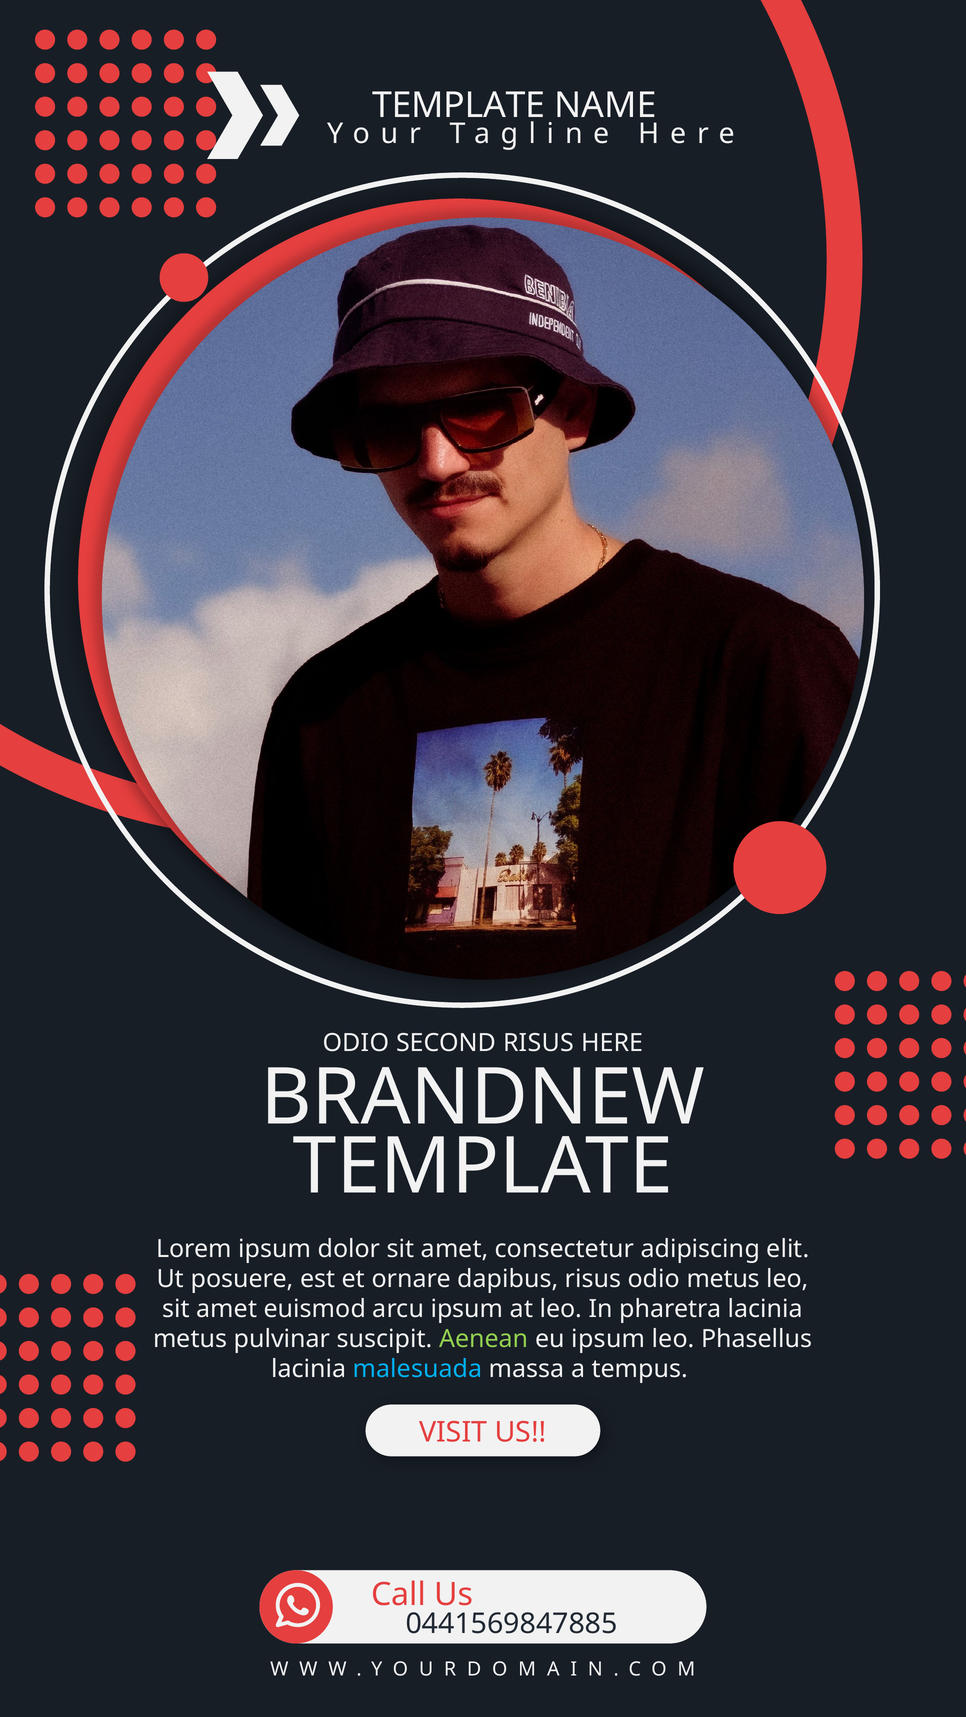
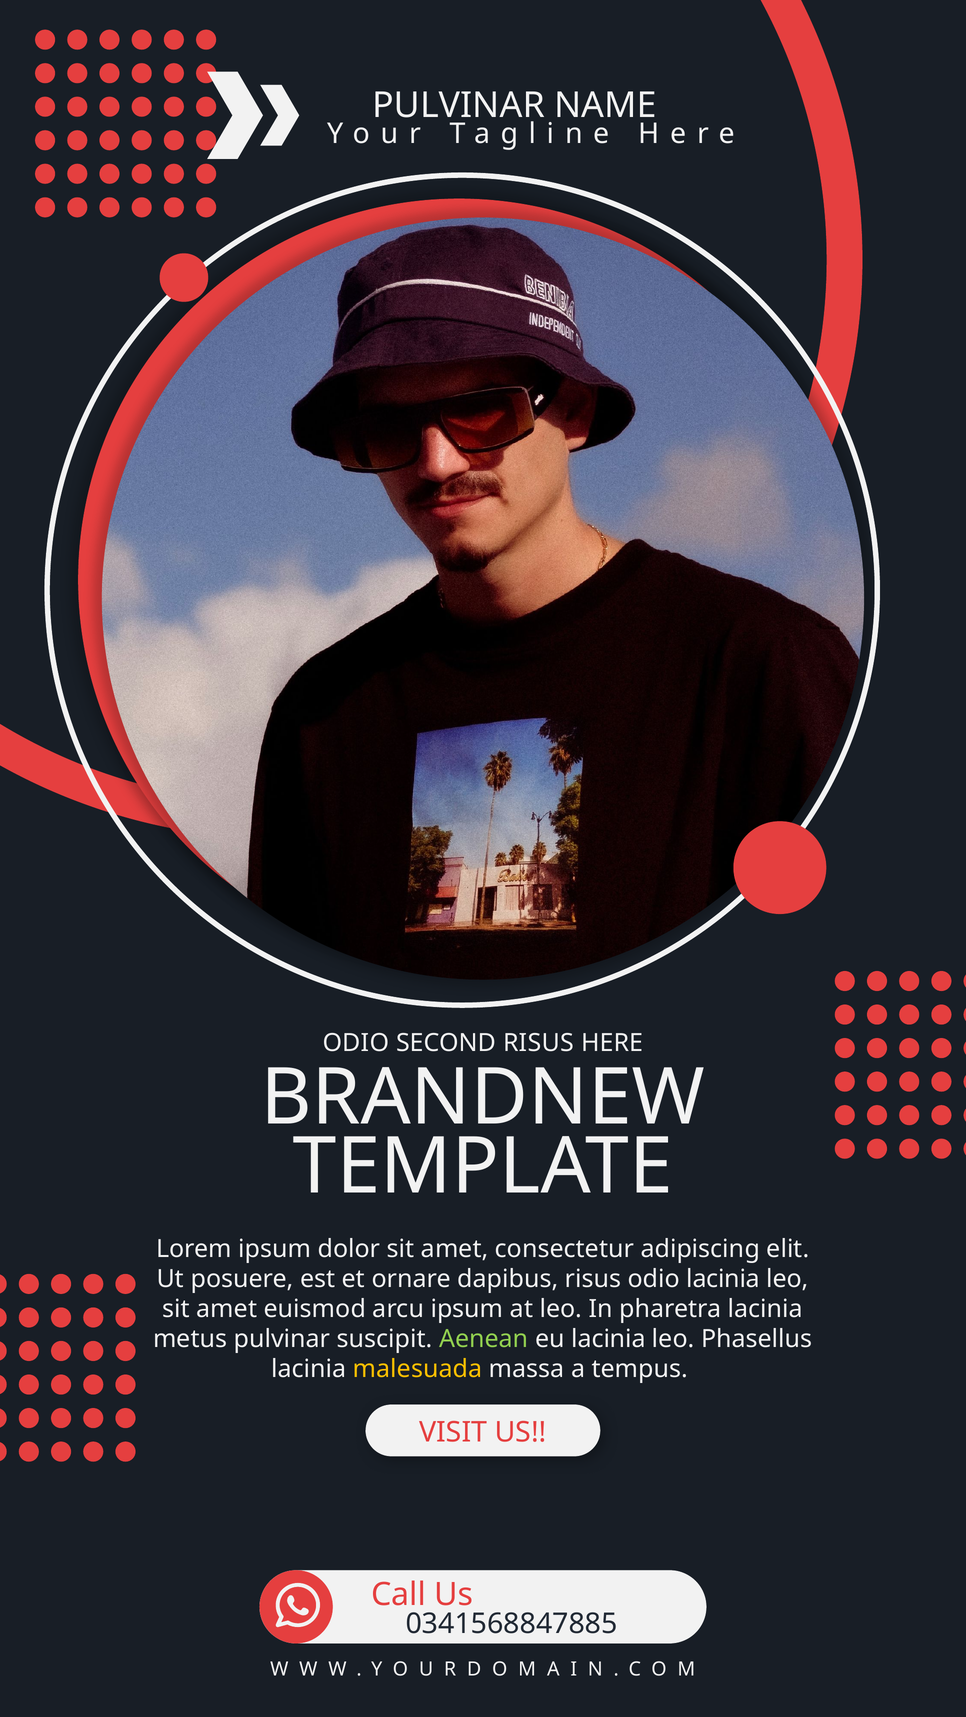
TEMPLATE: TEMPLATE -> PULVINAR (458, 106)
odio metus: metus -> lacinia (723, 1279)
eu ipsum: ipsum -> lacinia (608, 1339)
malesuada colour: light blue -> yellow (417, 1369)
0441569847885: 0441569847885 -> 0341568847885 (512, 1624)
